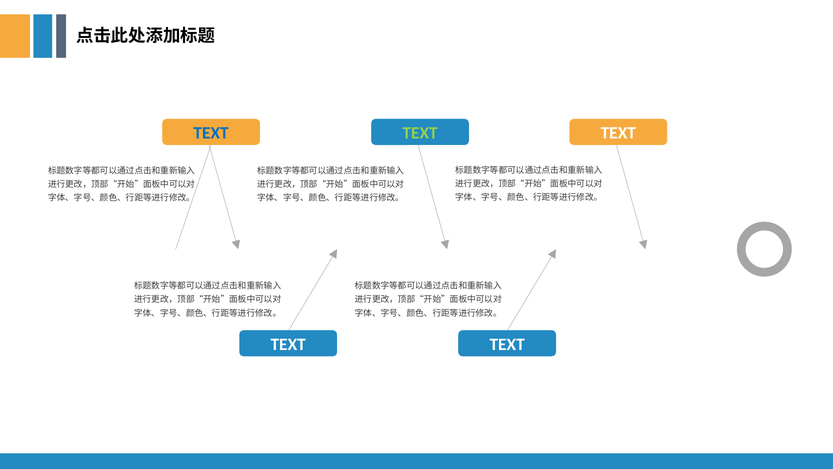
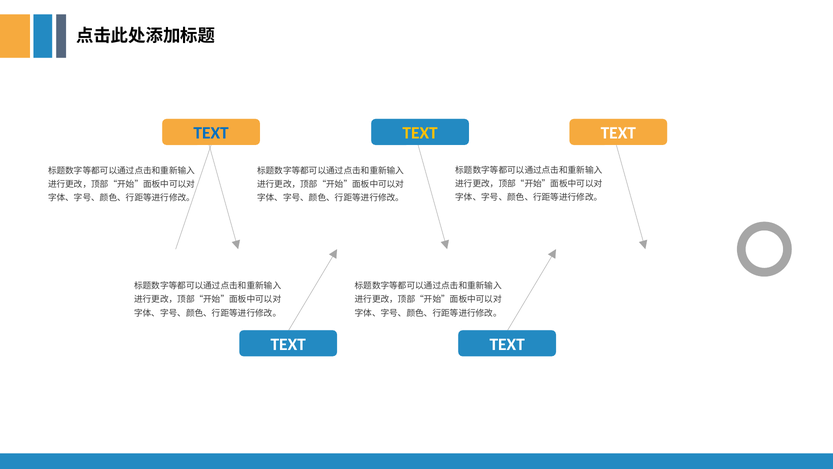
TEXT colour: light green -> yellow (420, 133)
